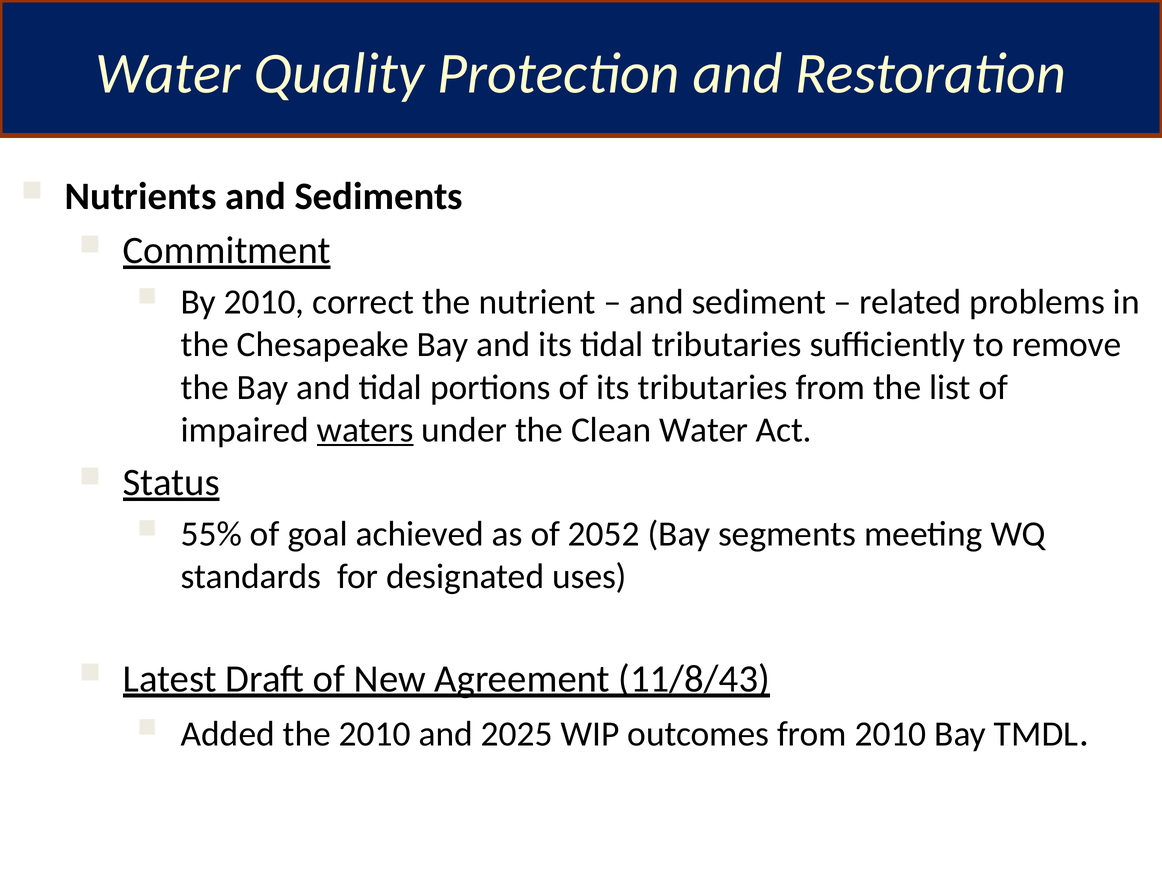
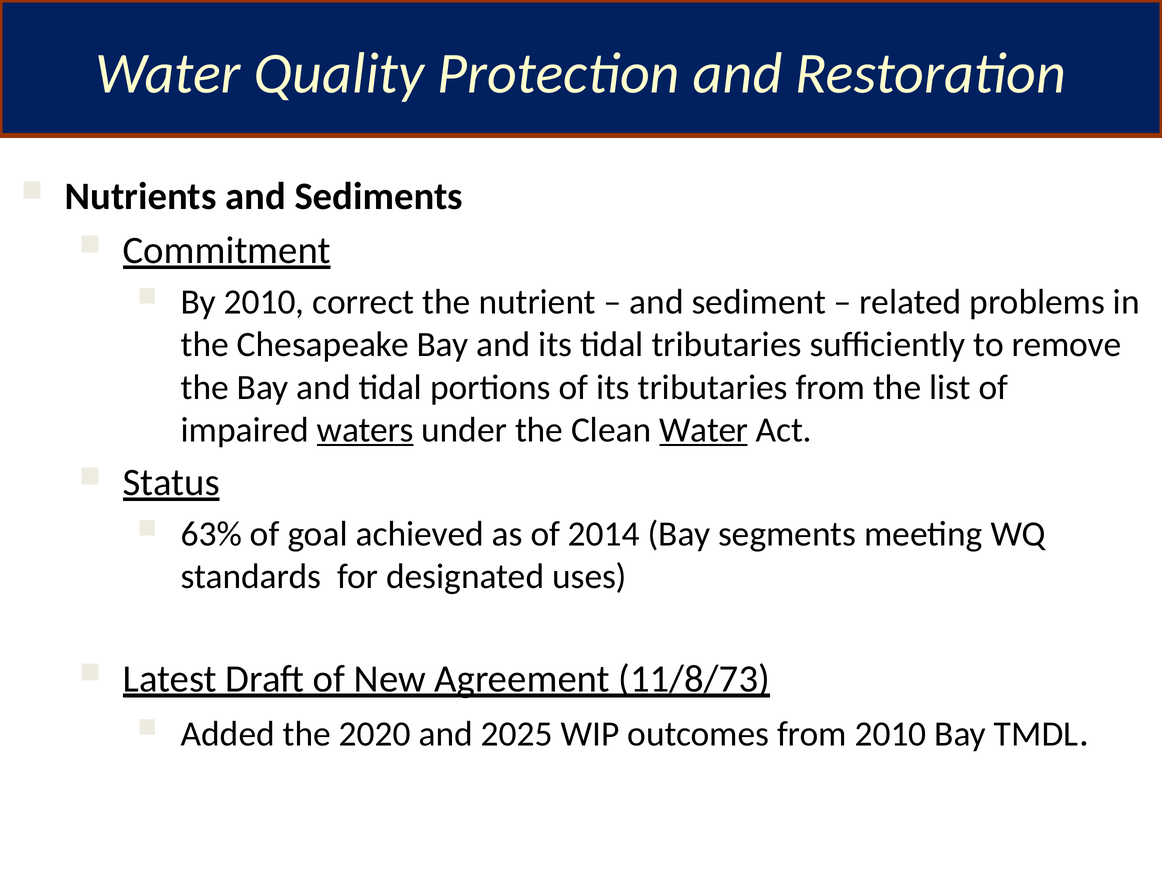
Water underline: none -> present (704, 430)
55%: 55% -> 63% (212, 534)
2052: 2052 -> 2014 (604, 534)
11/8/43: 11/8/43 -> 11/8/73 (694, 678)
the 2010: 2010 -> 2020 (375, 734)
